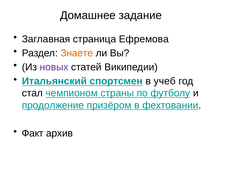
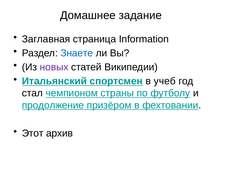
Ефремова: Ефремова -> Information (144, 39)
Знаете colour: orange -> blue (77, 53)
Факт: Факт -> Этот (33, 133)
